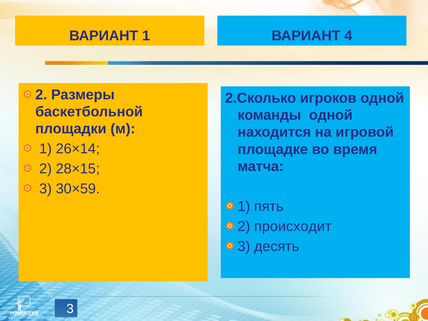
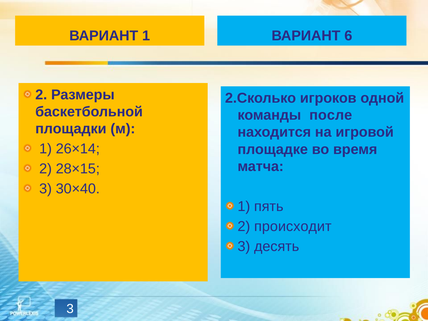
4: 4 -> 6 (348, 36)
команды одной: одной -> после (331, 115)
30×59: 30×59 -> 30×40 (78, 189)
